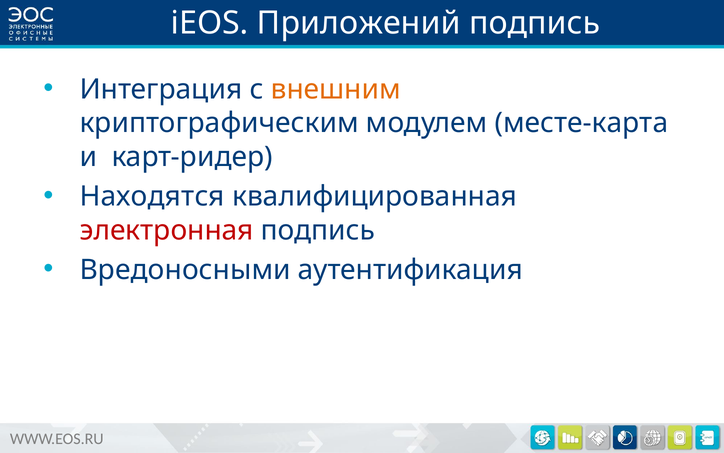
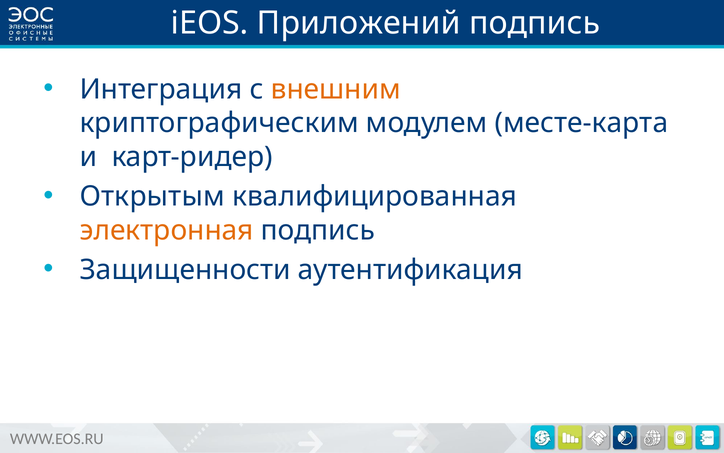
Находятся: Находятся -> Открытым (152, 196)
электронная colour: red -> orange (167, 230)
Вредоносными: Вредоносными -> Защищенности (185, 269)
